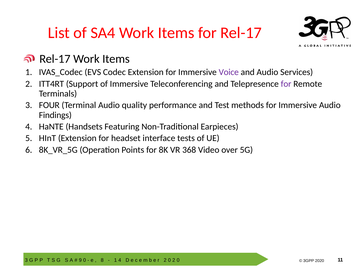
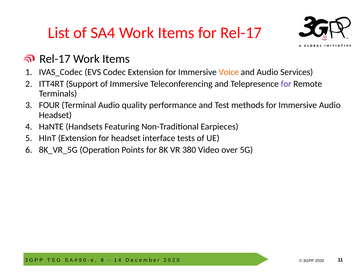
Voice colour: purple -> orange (229, 72)
Findings: Findings -> Headset (55, 115)
368: 368 -> 380 (189, 150)
